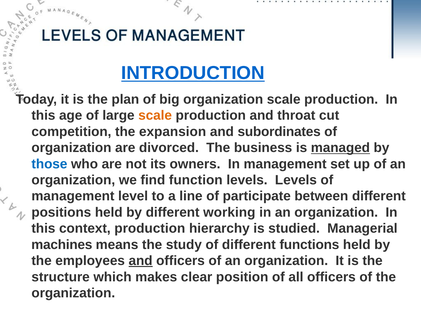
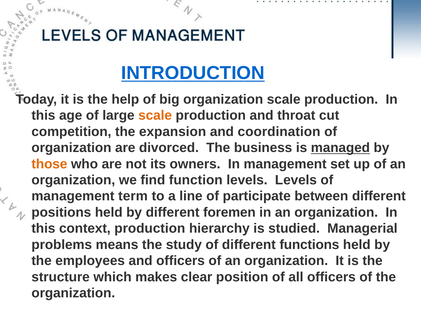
plan: plan -> help (125, 99)
subordinates: subordinates -> coordination (279, 132)
those colour: blue -> orange (49, 164)
level: level -> term (133, 196)
working: working -> foremen (229, 212)
machines: machines -> problems (62, 244)
and underline: present -> none (141, 261)
